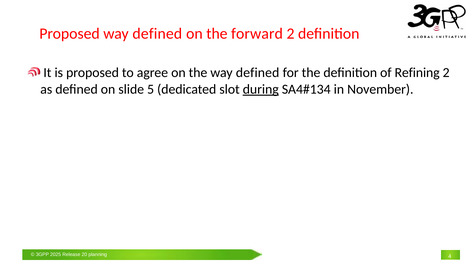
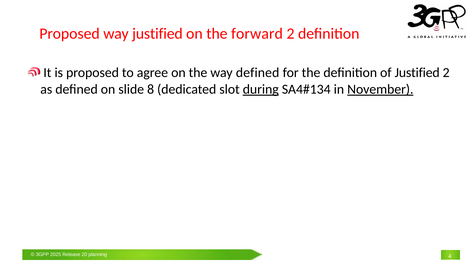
Proposed way defined: defined -> justified (157, 34)
of Refining: Refining -> Justified (417, 73)
5: 5 -> 8 (151, 89)
November underline: none -> present (380, 89)
